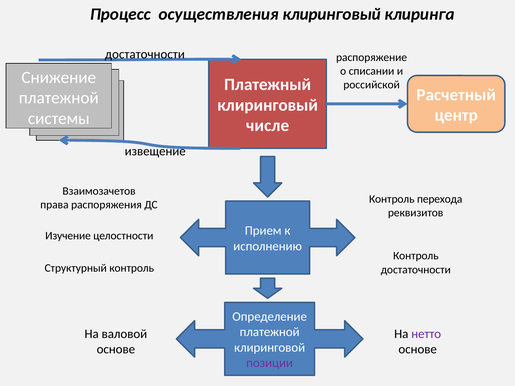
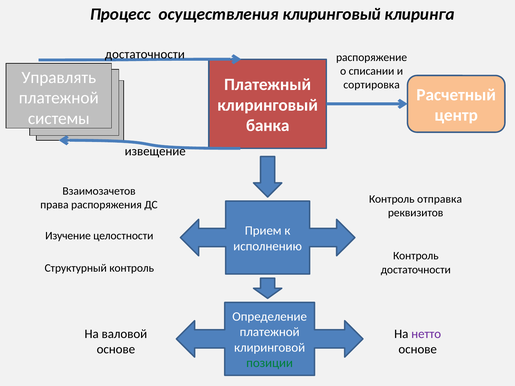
Снижение: Снижение -> Управлять (59, 77)
российской: российской -> сортировка (372, 85)
числе: числе -> банка (268, 126)
перехода: перехода -> отправка (440, 199)
позиции colour: purple -> green (270, 363)
